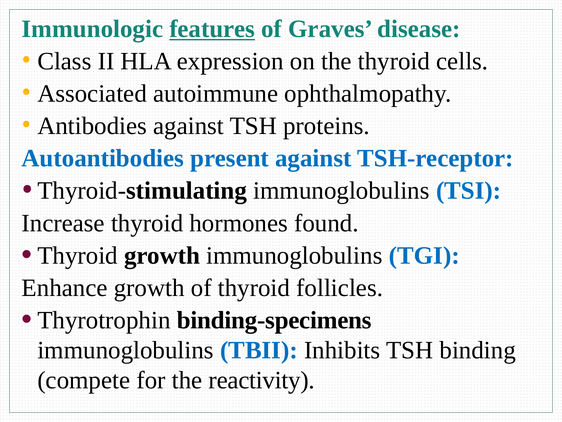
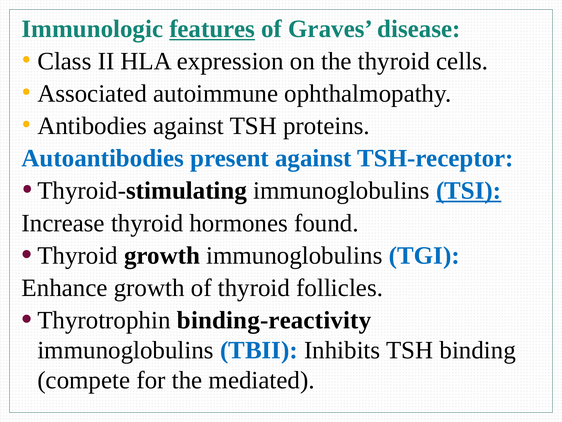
TSI underline: none -> present (469, 190)
binding-specimens: binding-specimens -> binding-reactivity (274, 320)
reactivity: reactivity -> mediated (262, 380)
